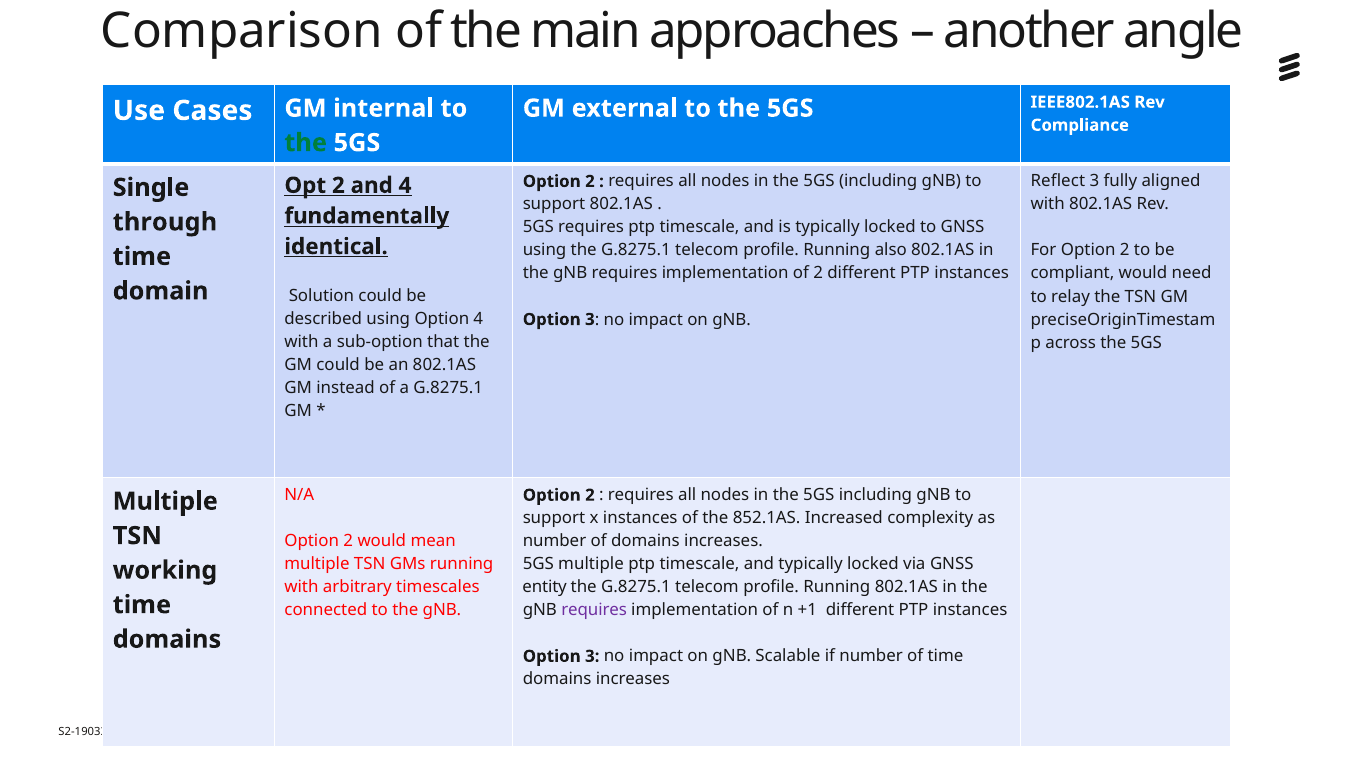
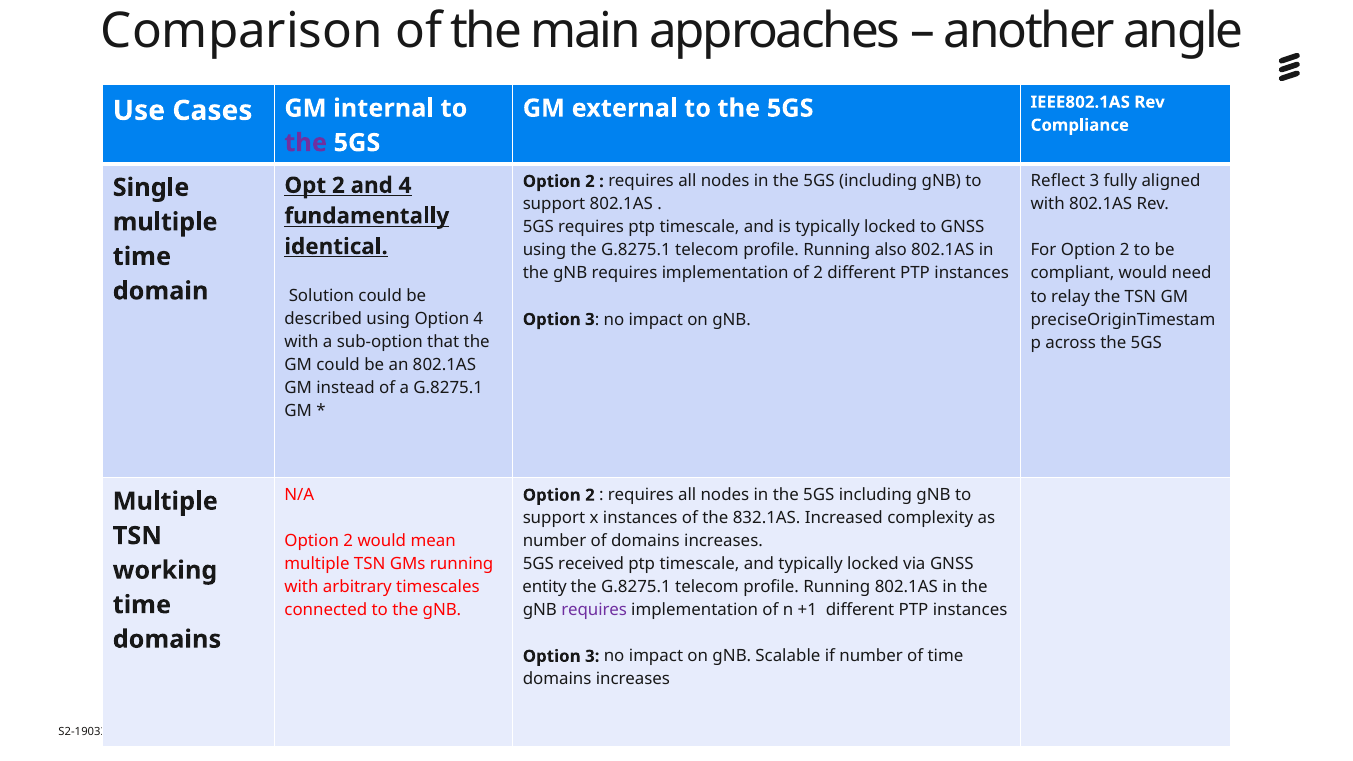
the colour: green -> purple (306, 143)
through: through -> multiple (165, 222)
852.1AS: 852.1AS -> 832.1AS (767, 518)
multiple: multiple -> received (591, 564)
